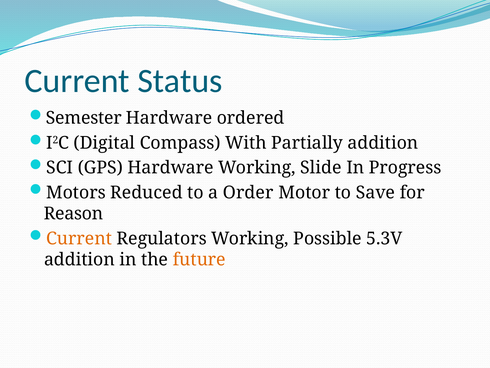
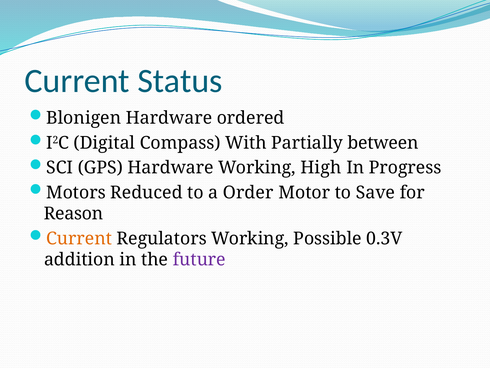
Semester: Semester -> Blonigen (84, 118)
Partially addition: addition -> between (383, 143)
Slide: Slide -> High (321, 167)
5.3V: 5.3V -> 0.3V (384, 238)
future colour: orange -> purple (199, 259)
